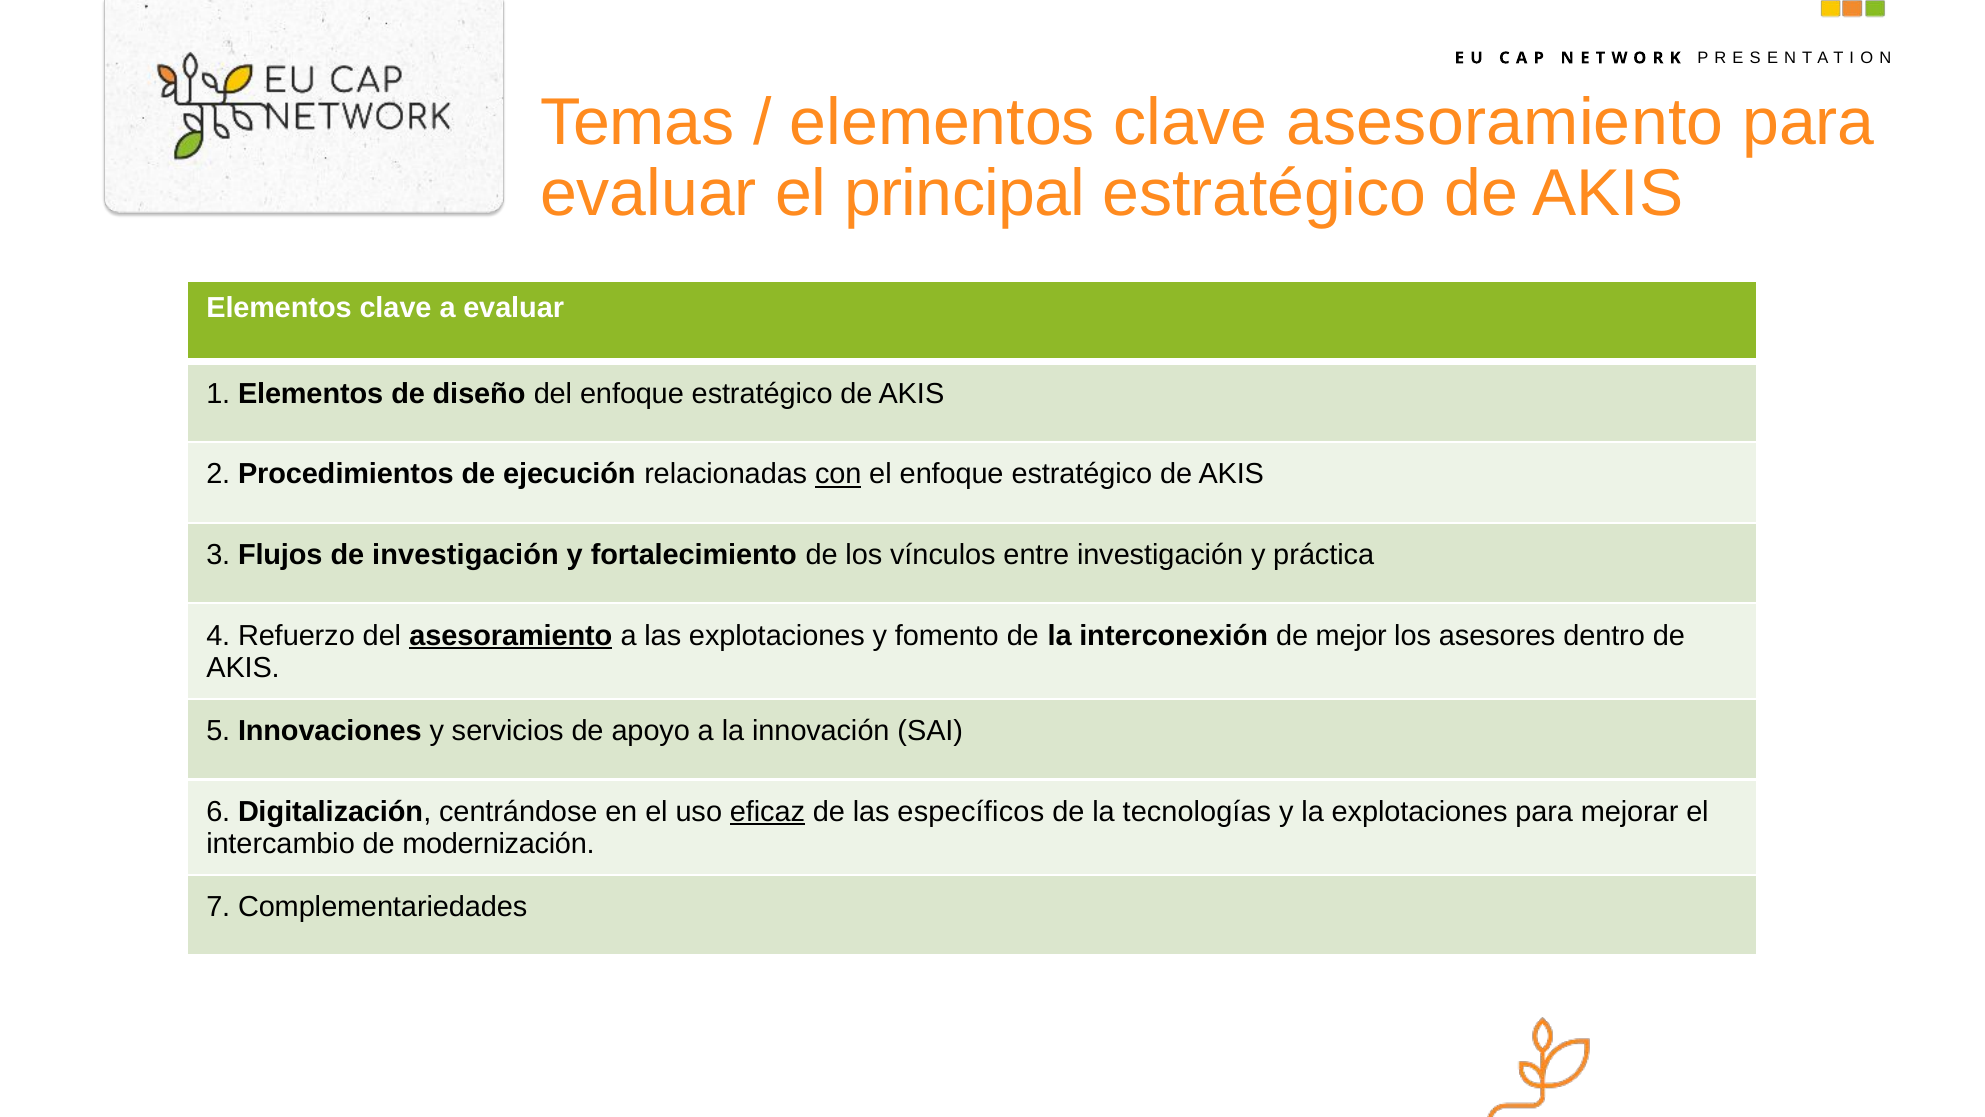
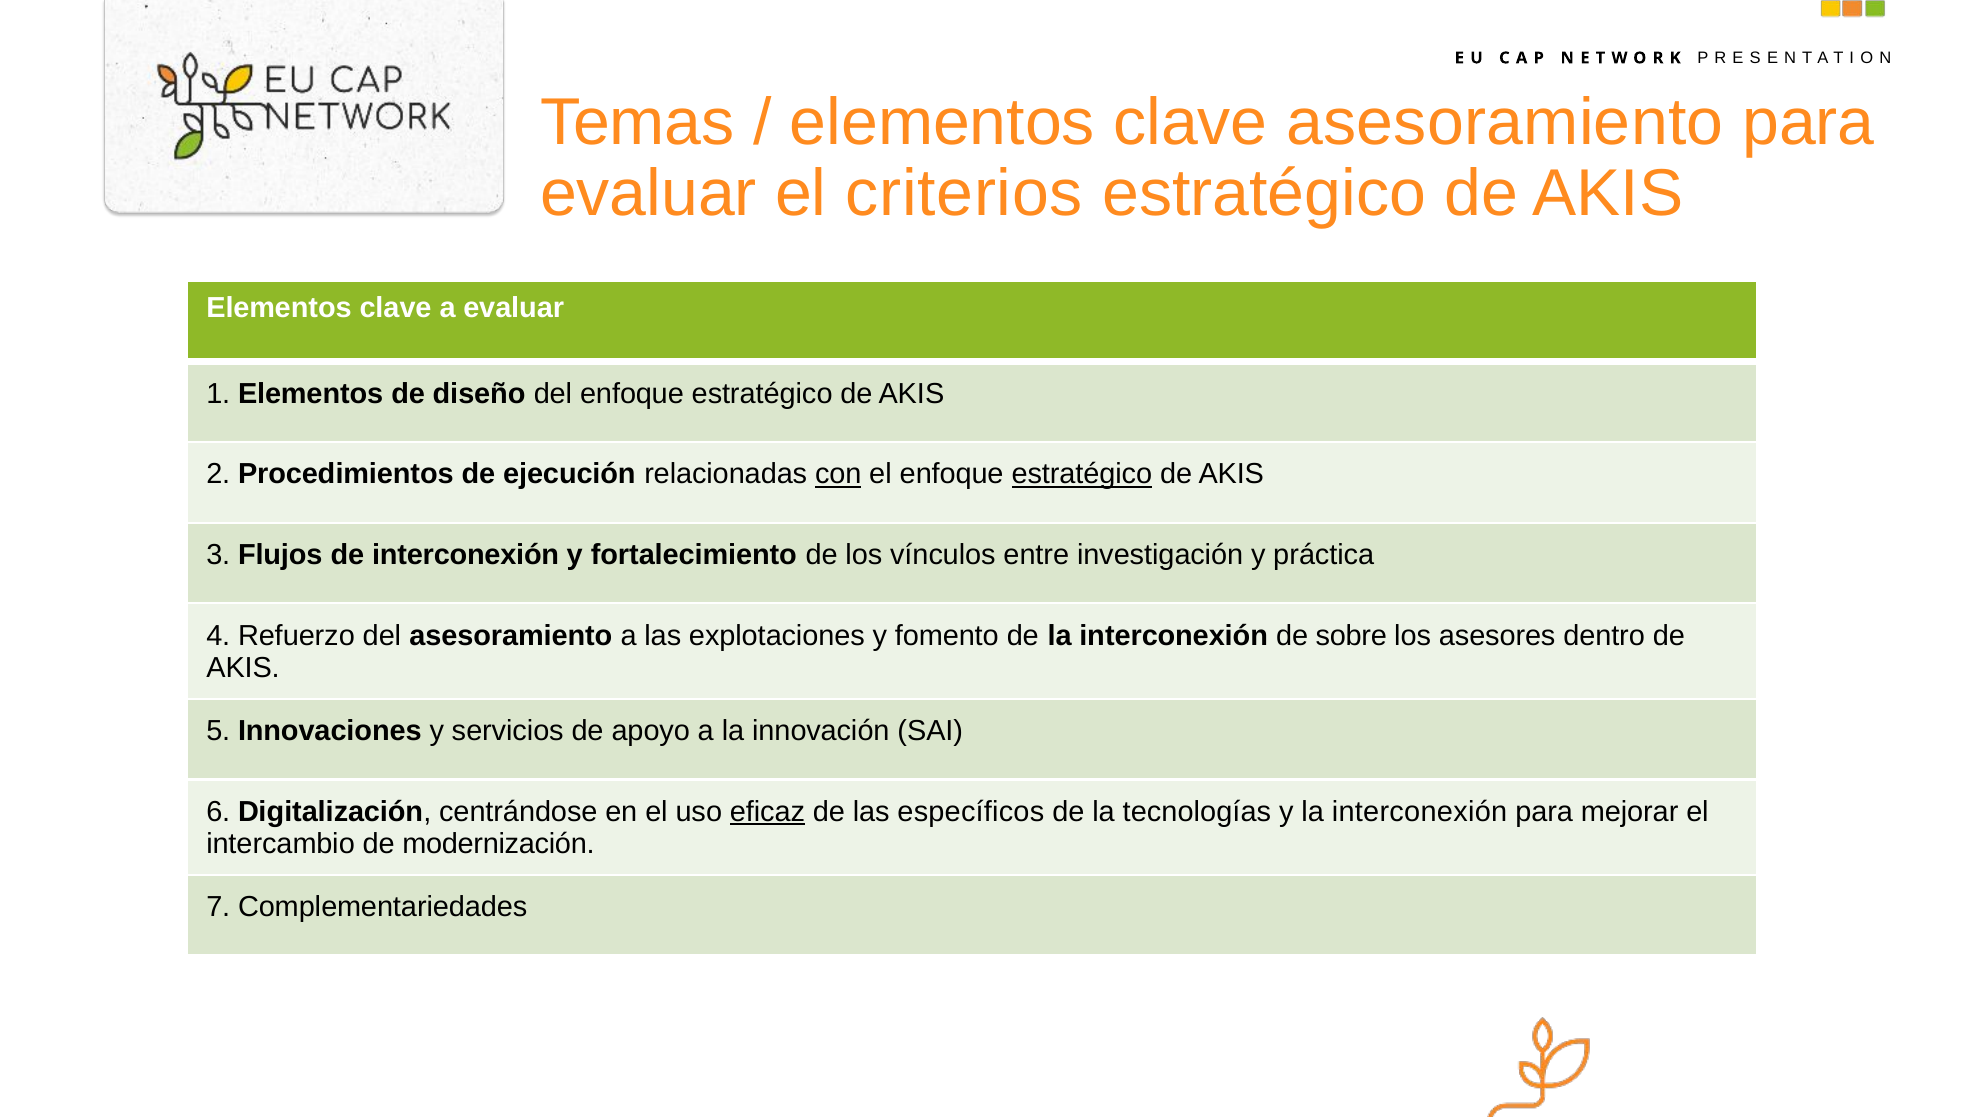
principal: principal -> criterios (964, 194)
estratégico underline: none -> present (1082, 474)
de investigación: investigación -> interconexión (466, 555)
asesoramiento underline: present -> none (511, 635)
mejor: mejor -> sobre (1351, 635)
y la explotaciones: explotaciones -> interconexión (1419, 811)
